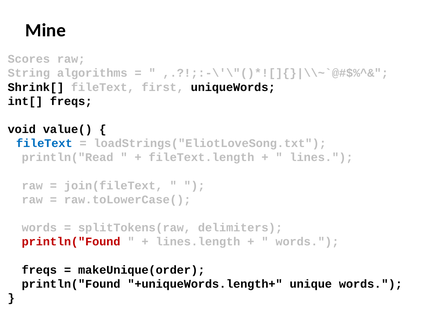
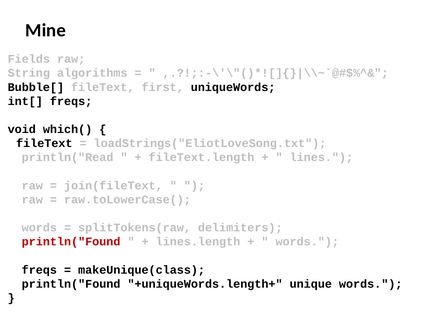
Scores: Scores -> Fields (29, 59)
Shrink[: Shrink[ -> Bubble[ (36, 87)
value(: value( -> which( (68, 130)
fileText colour: blue -> black (44, 144)
makeUnique(order: makeUnique(order -> makeUnique(class (142, 270)
